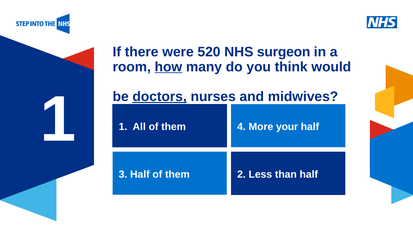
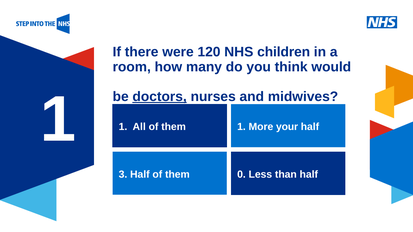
520: 520 -> 120 (209, 52)
surgeon: surgeon -> children (284, 52)
how underline: present -> none (168, 67)
them 4: 4 -> 1 (241, 127)
2: 2 -> 0 (241, 175)
